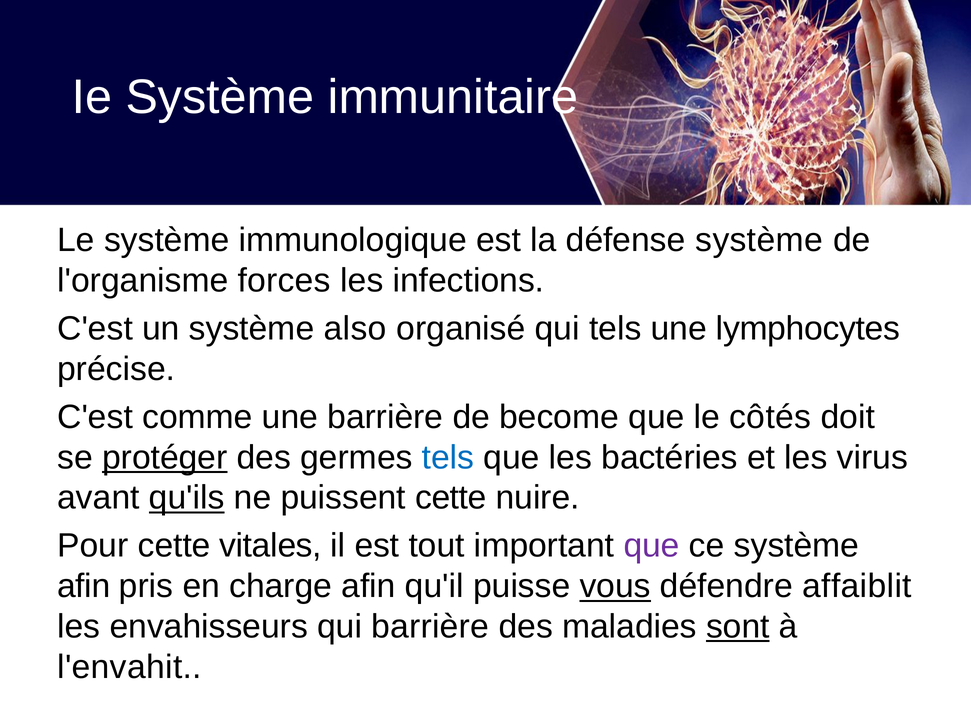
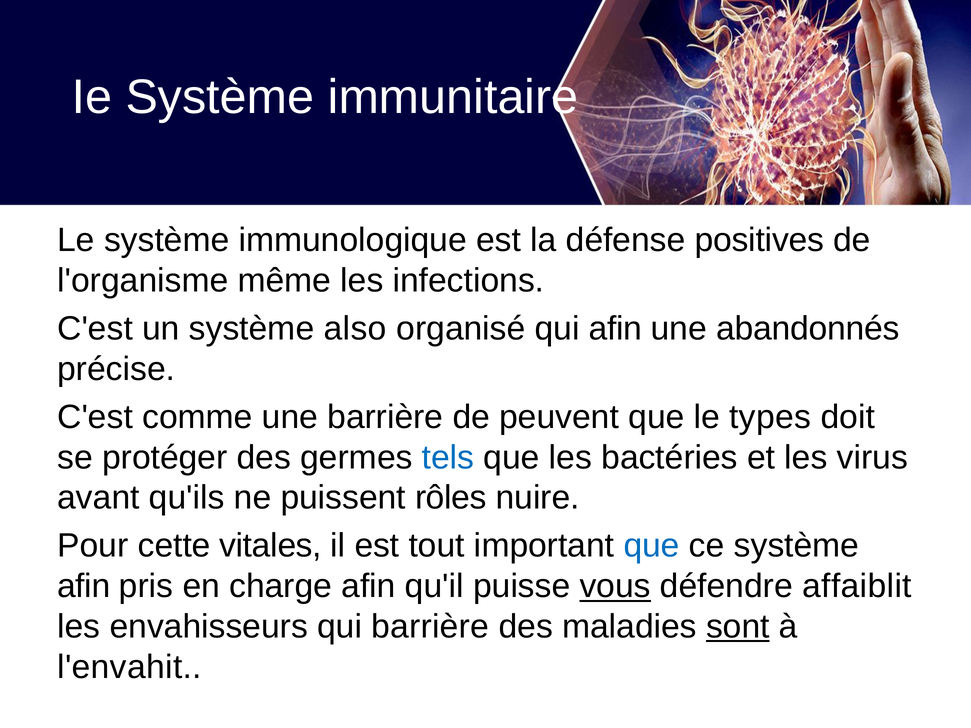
défense système: système -> positives (759, 240)
forces: forces -> même (284, 281)
qui tels: tels -> afin (615, 329)
lymphocytes: lymphocytes -> abandonnés (808, 329)
become: become -> peuvent (559, 417)
côtés: côtés -> types (770, 417)
protéger underline: present -> none (165, 458)
qu'ils underline: present -> none (187, 498)
puissent cette: cette -> rôles (451, 498)
que colour: purple -> blue (652, 546)
